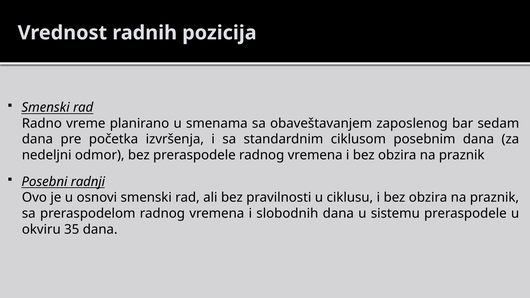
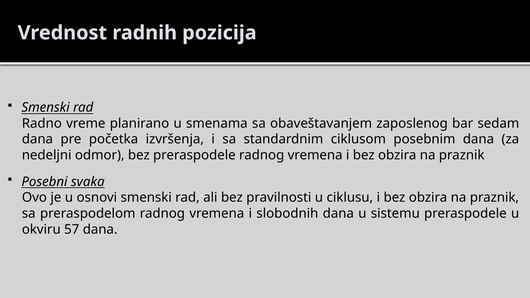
radnji: radnji -> svaka (88, 182)
35: 35 -> 57 (72, 229)
